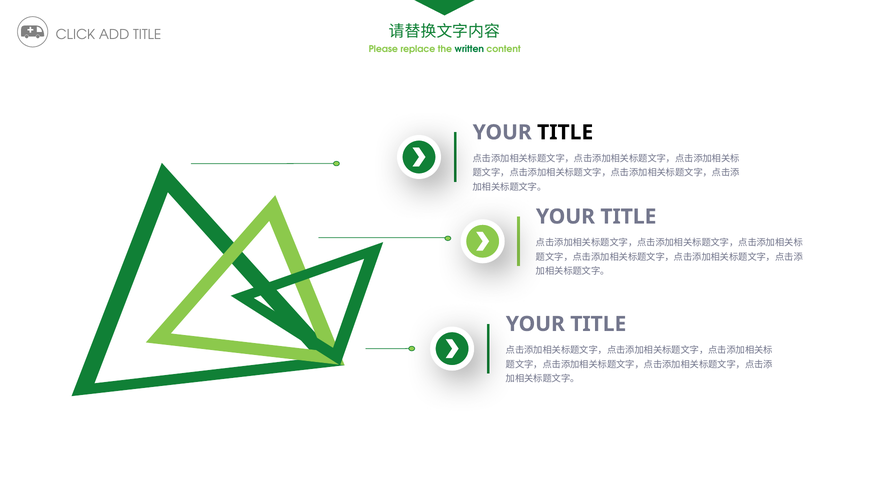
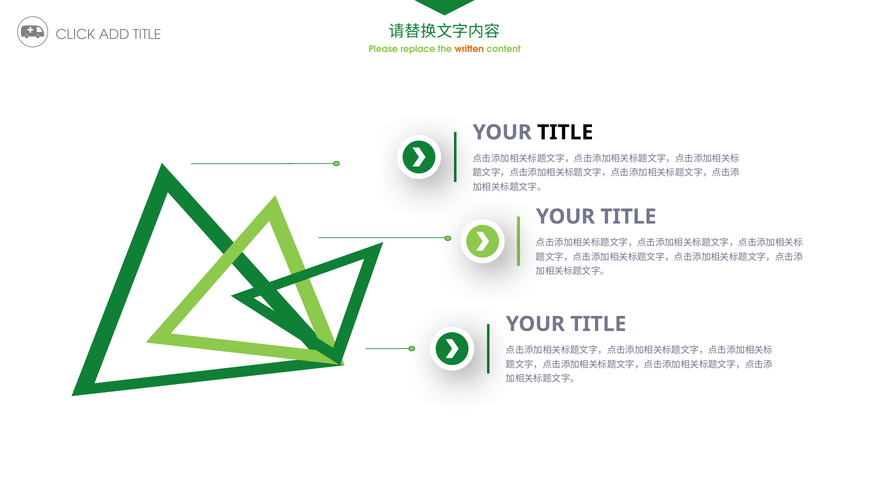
written colour: green -> orange (469, 49)
